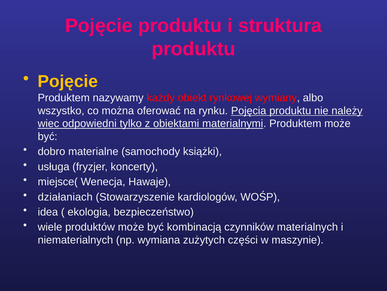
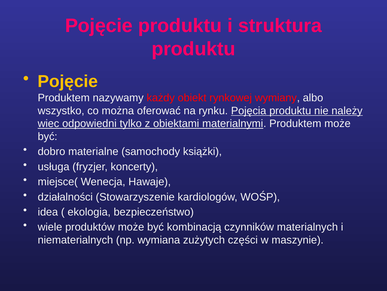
działaniach: działaniach -> działalności (65, 196)
